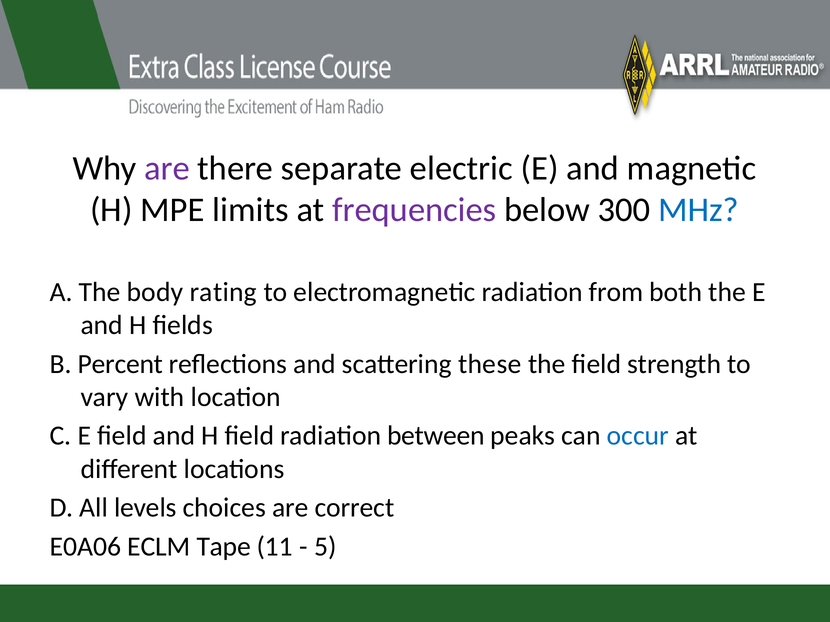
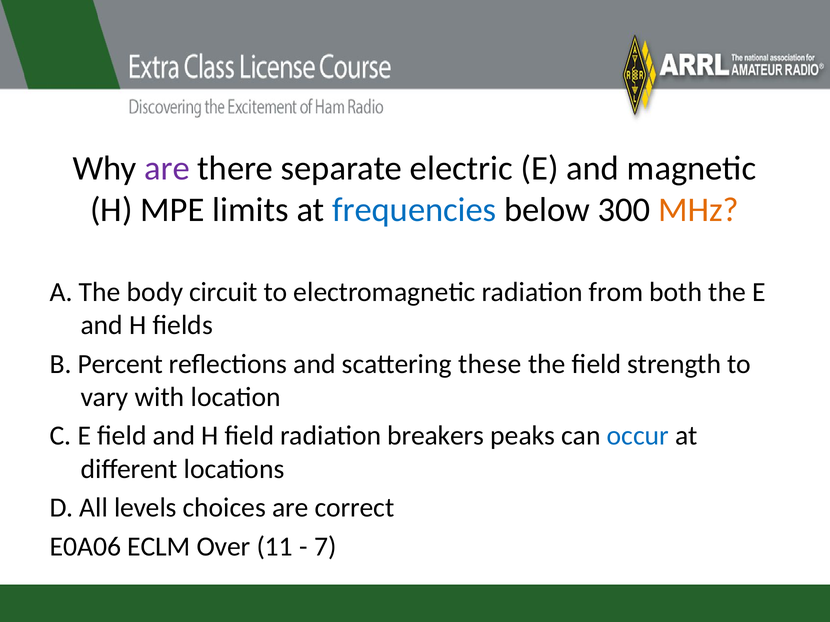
frequencies colour: purple -> blue (414, 210)
MHz colour: blue -> orange (699, 210)
rating: rating -> circuit (223, 292)
between: between -> breakers (436, 436)
Tape: Tape -> Over (224, 547)
5: 5 -> 7 (325, 547)
